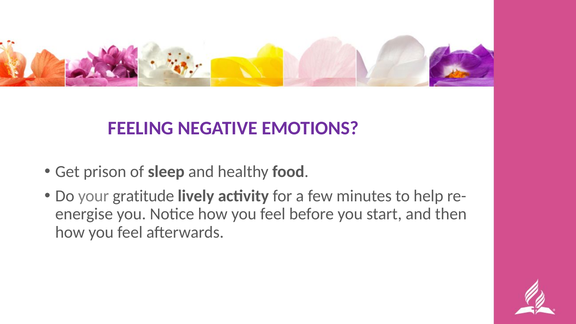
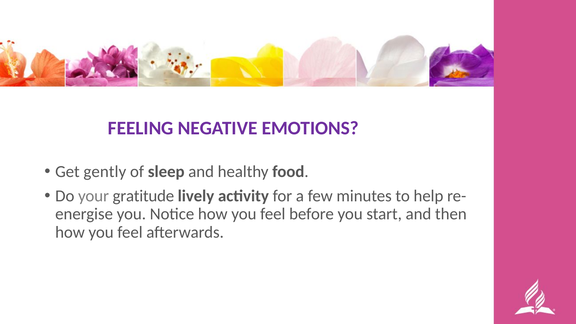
prison: prison -> gently (105, 172)
